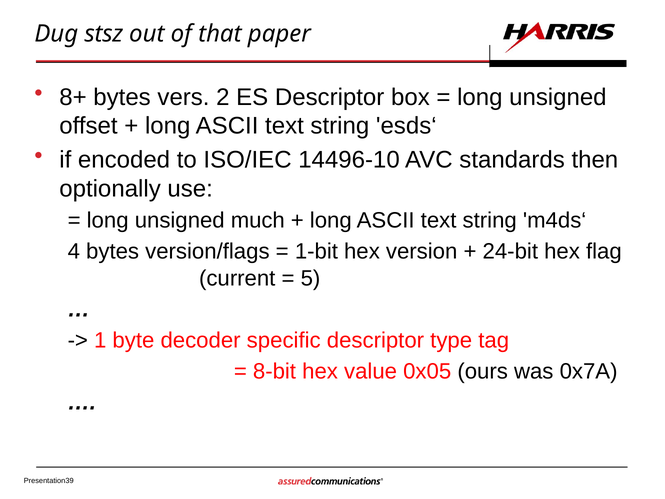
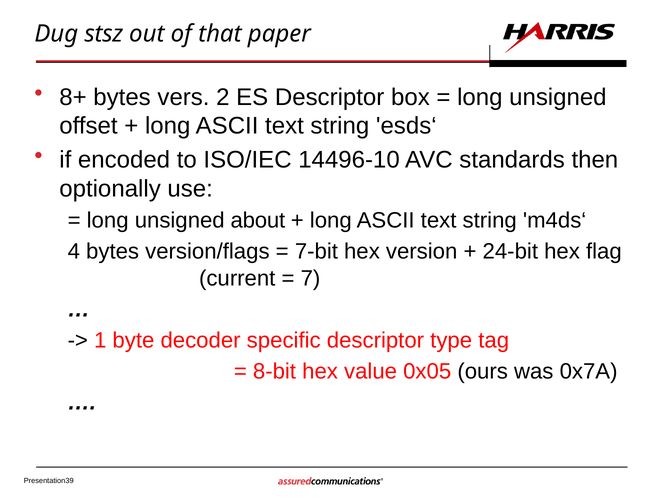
much: much -> about (258, 221)
1-bit: 1-bit -> 7-bit (316, 252)
5: 5 -> 7 (311, 278)
